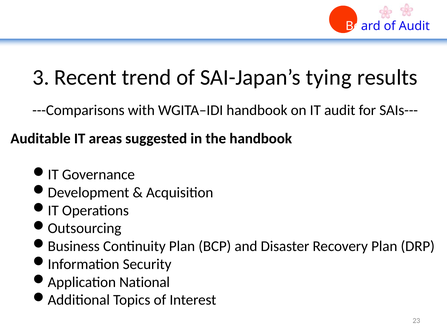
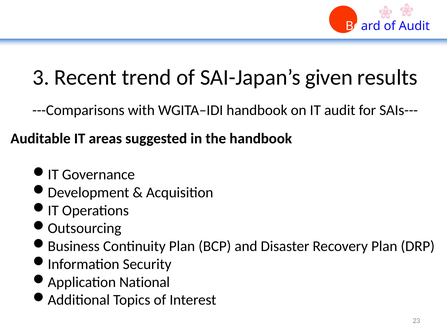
tying: tying -> given (329, 77)
